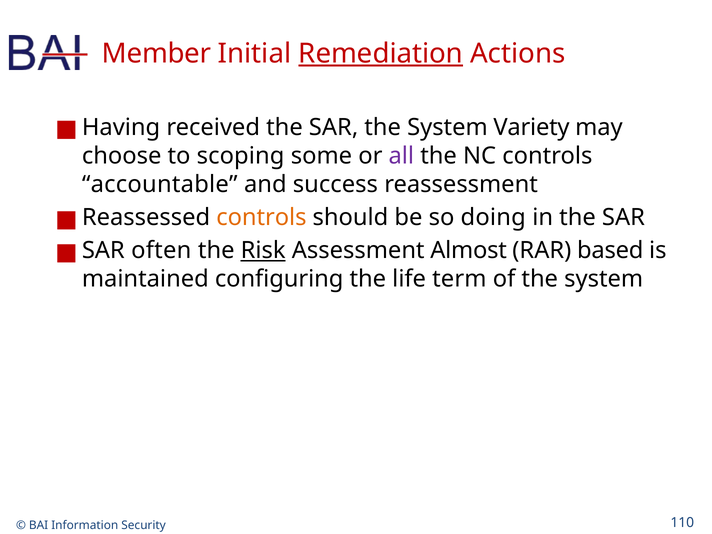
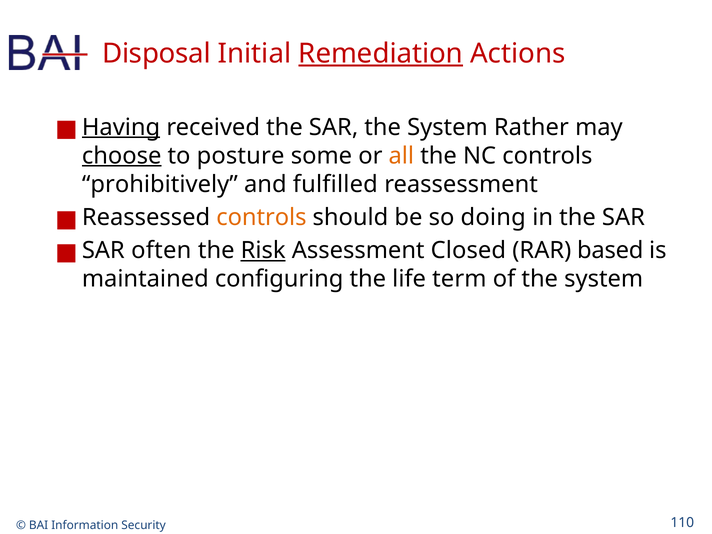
Member: Member -> Disposal (156, 54)
Having underline: none -> present (121, 127)
Variety: Variety -> Rather (531, 127)
choose underline: none -> present (122, 156)
scoping: scoping -> posture (241, 156)
all colour: purple -> orange (401, 156)
accountable: accountable -> prohibitively (160, 184)
success: success -> fulfilled (335, 184)
Almost: Almost -> Closed (468, 251)
